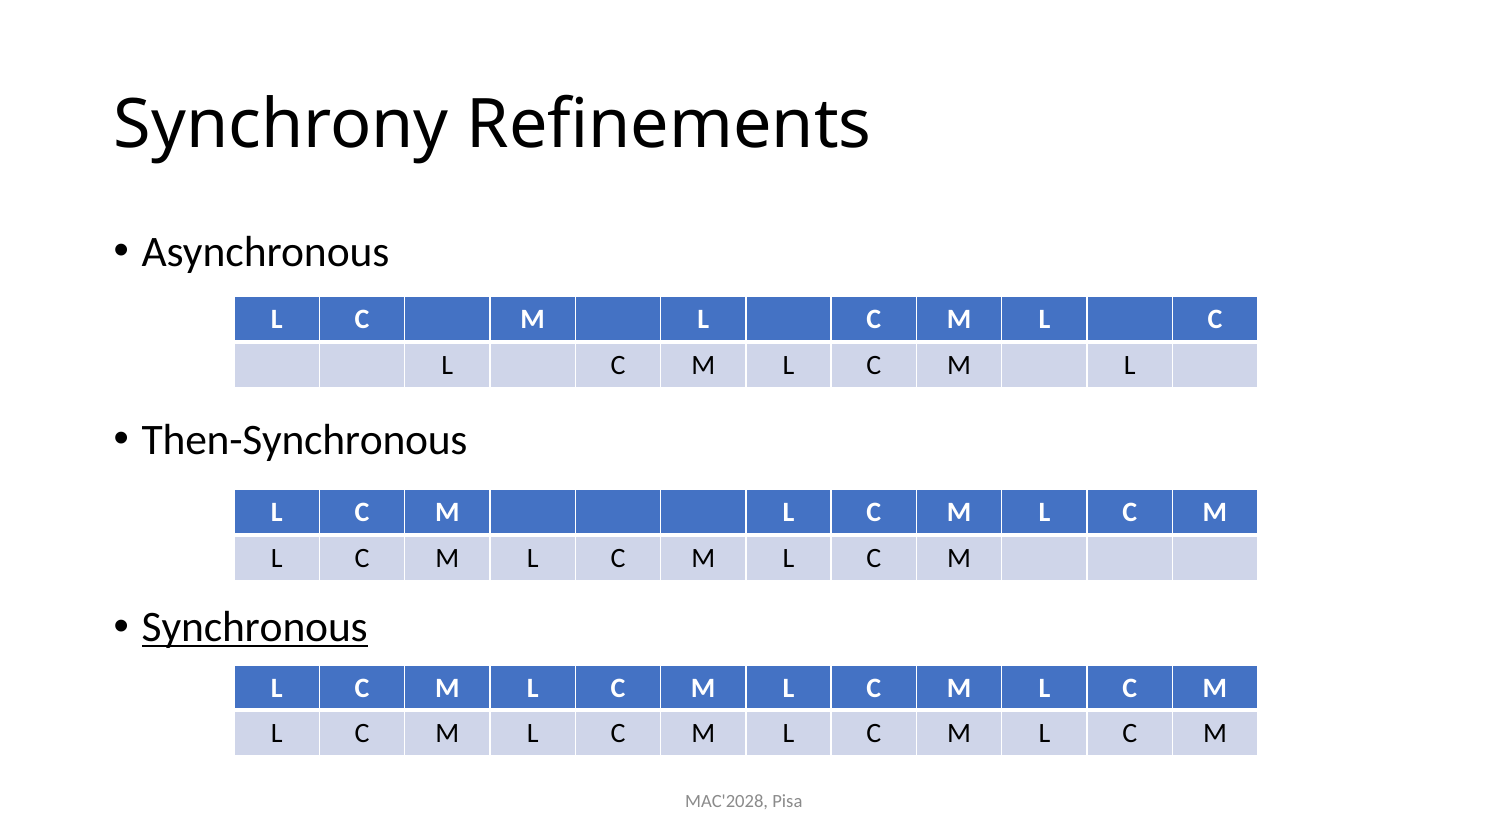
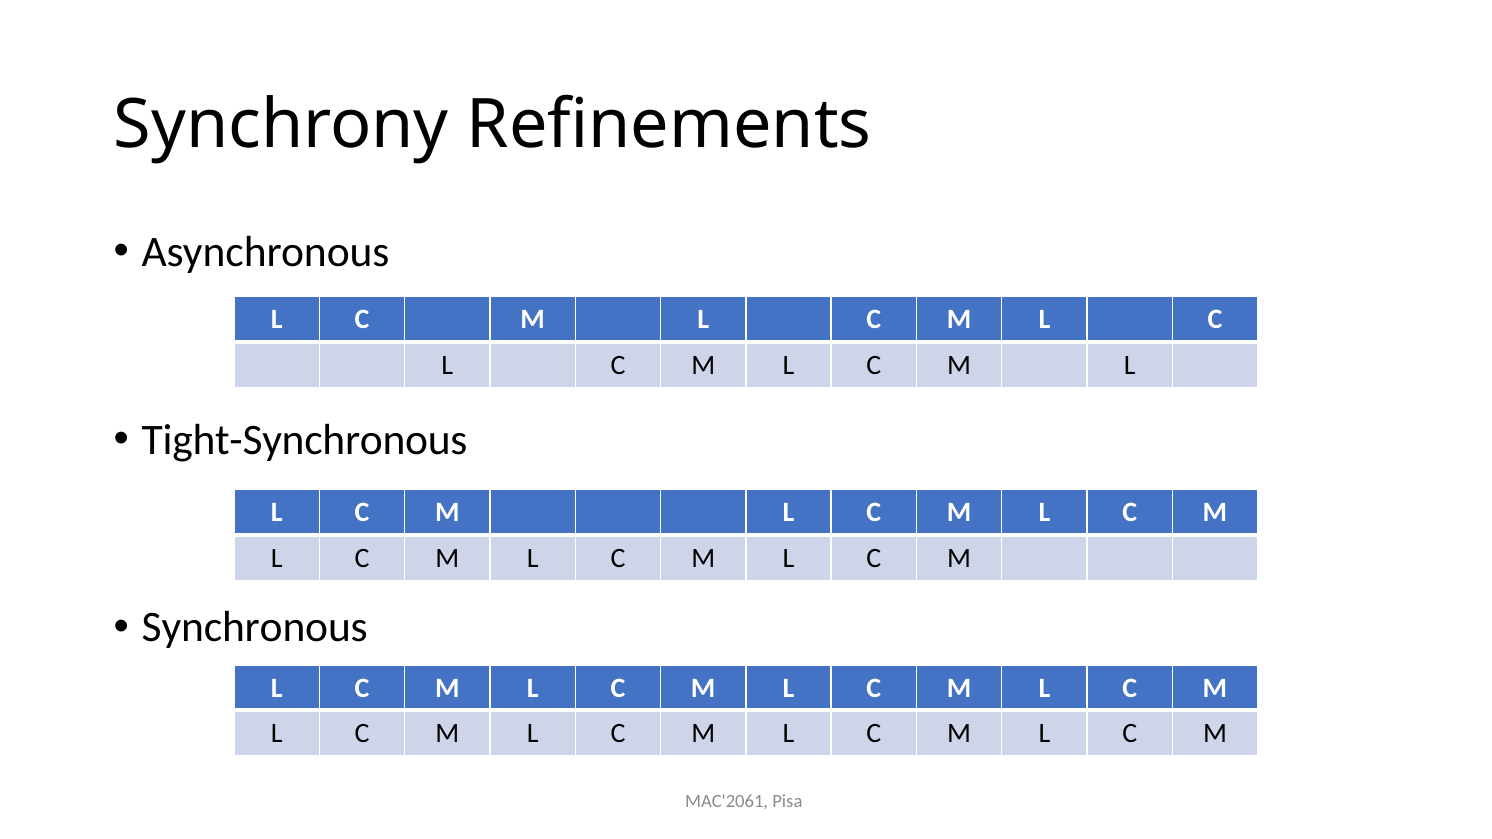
Then-Synchronous: Then-Synchronous -> Tight-Synchronous (305, 440)
Synchronous underline: present -> none (255, 628)
MAC'2028: MAC'2028 -> MAC'2061 (727, 801)
